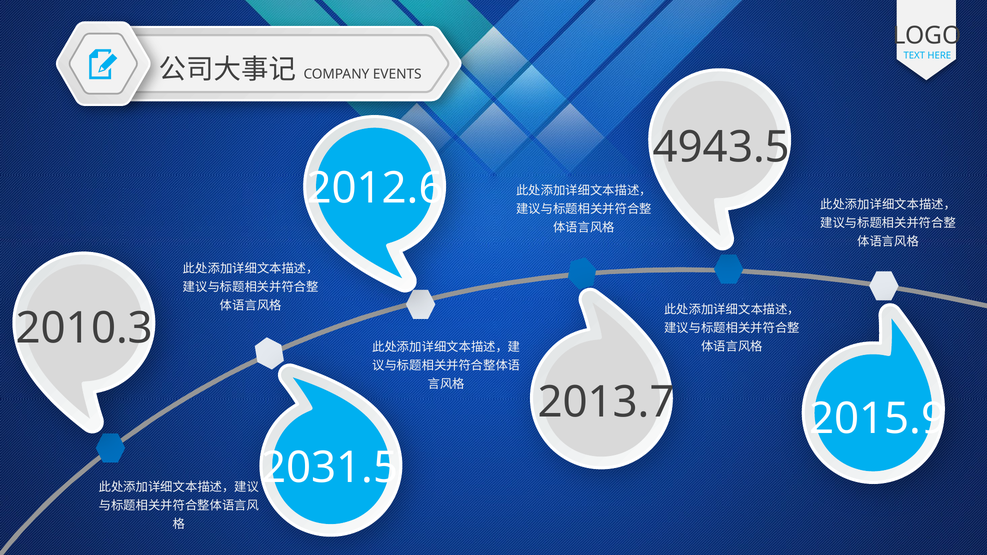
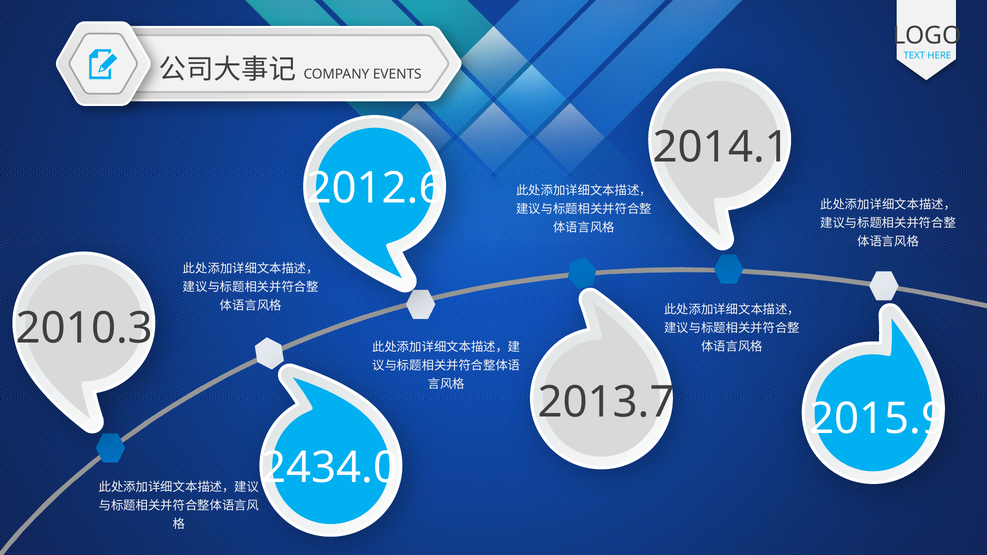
4943.5: 4943.5 -> 2014.1 (721, 147)
2031.5: 2031.5 -> 2434.0 (330, 468)
